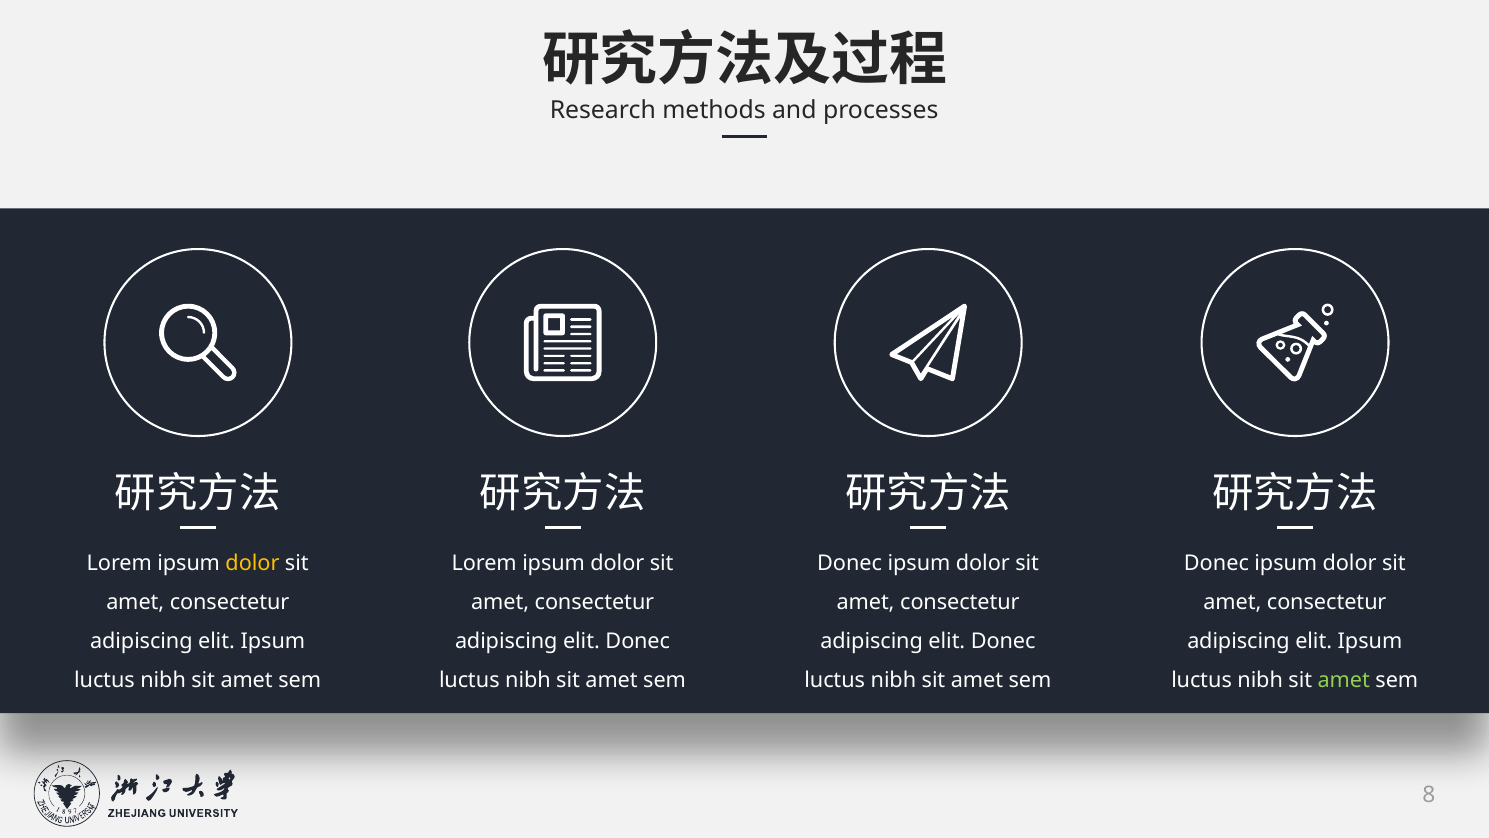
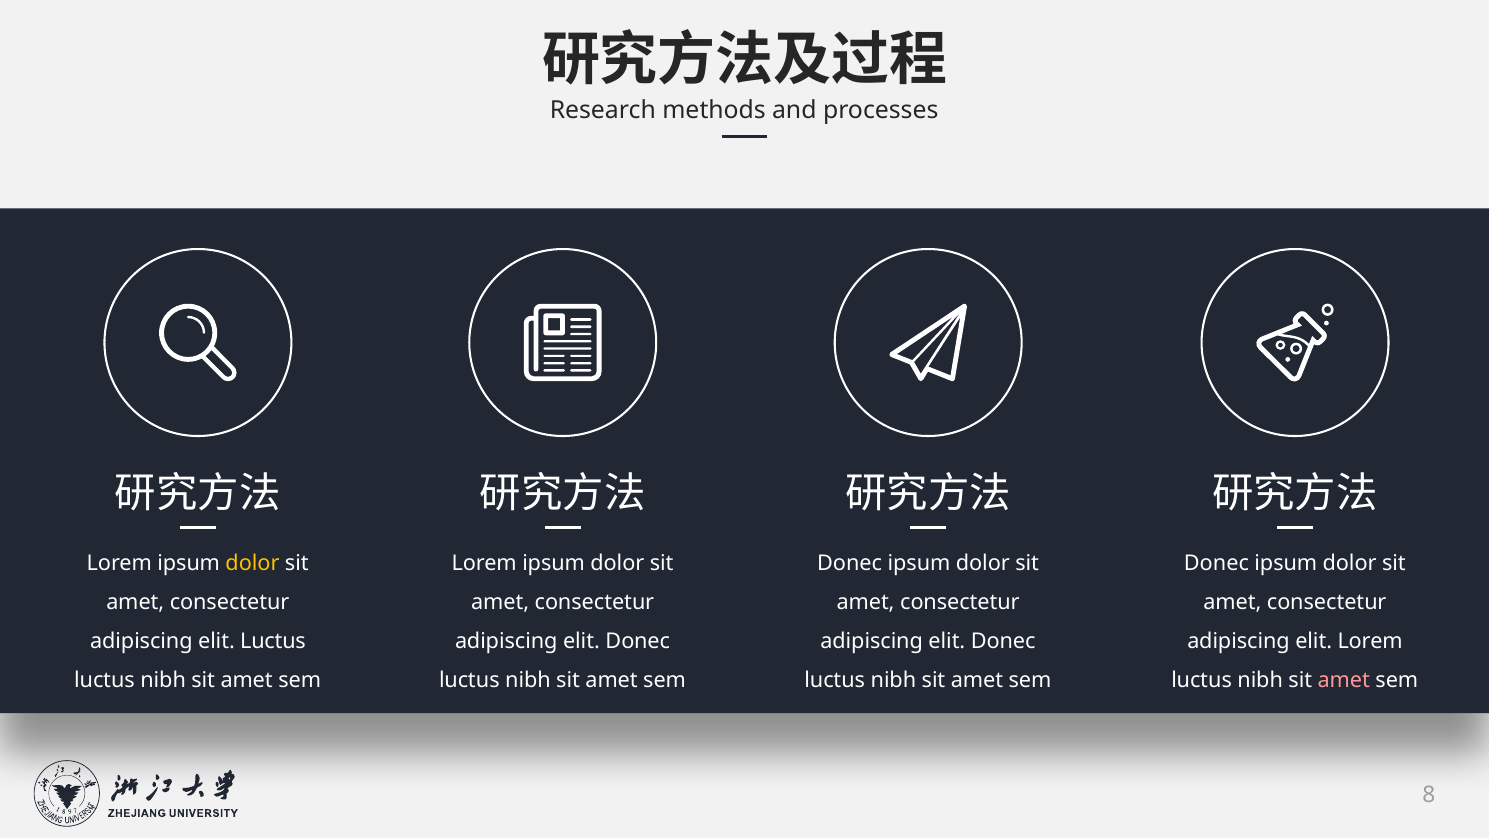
Ipsum: Ipsum -> Luctus (273, 641)
Ipsum: Ipsum -> Lorem (1370, 641)
amet colour: light green -> pink (1344, 680)
